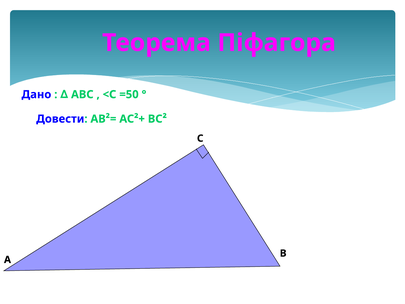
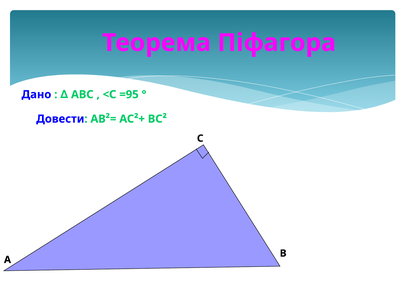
=50: =50 -> =95 (129, 94)
